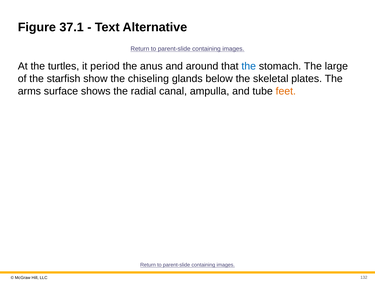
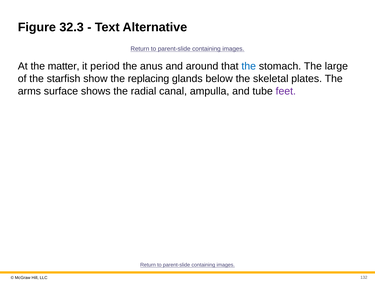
37.1: 37.1 -> 32.3 (72, 27)
turtles: turtles -> matter (64, 66)
chiseling: chiseling -> replacing (148, 79)
feet colour: orange -> purple (286, 91)
